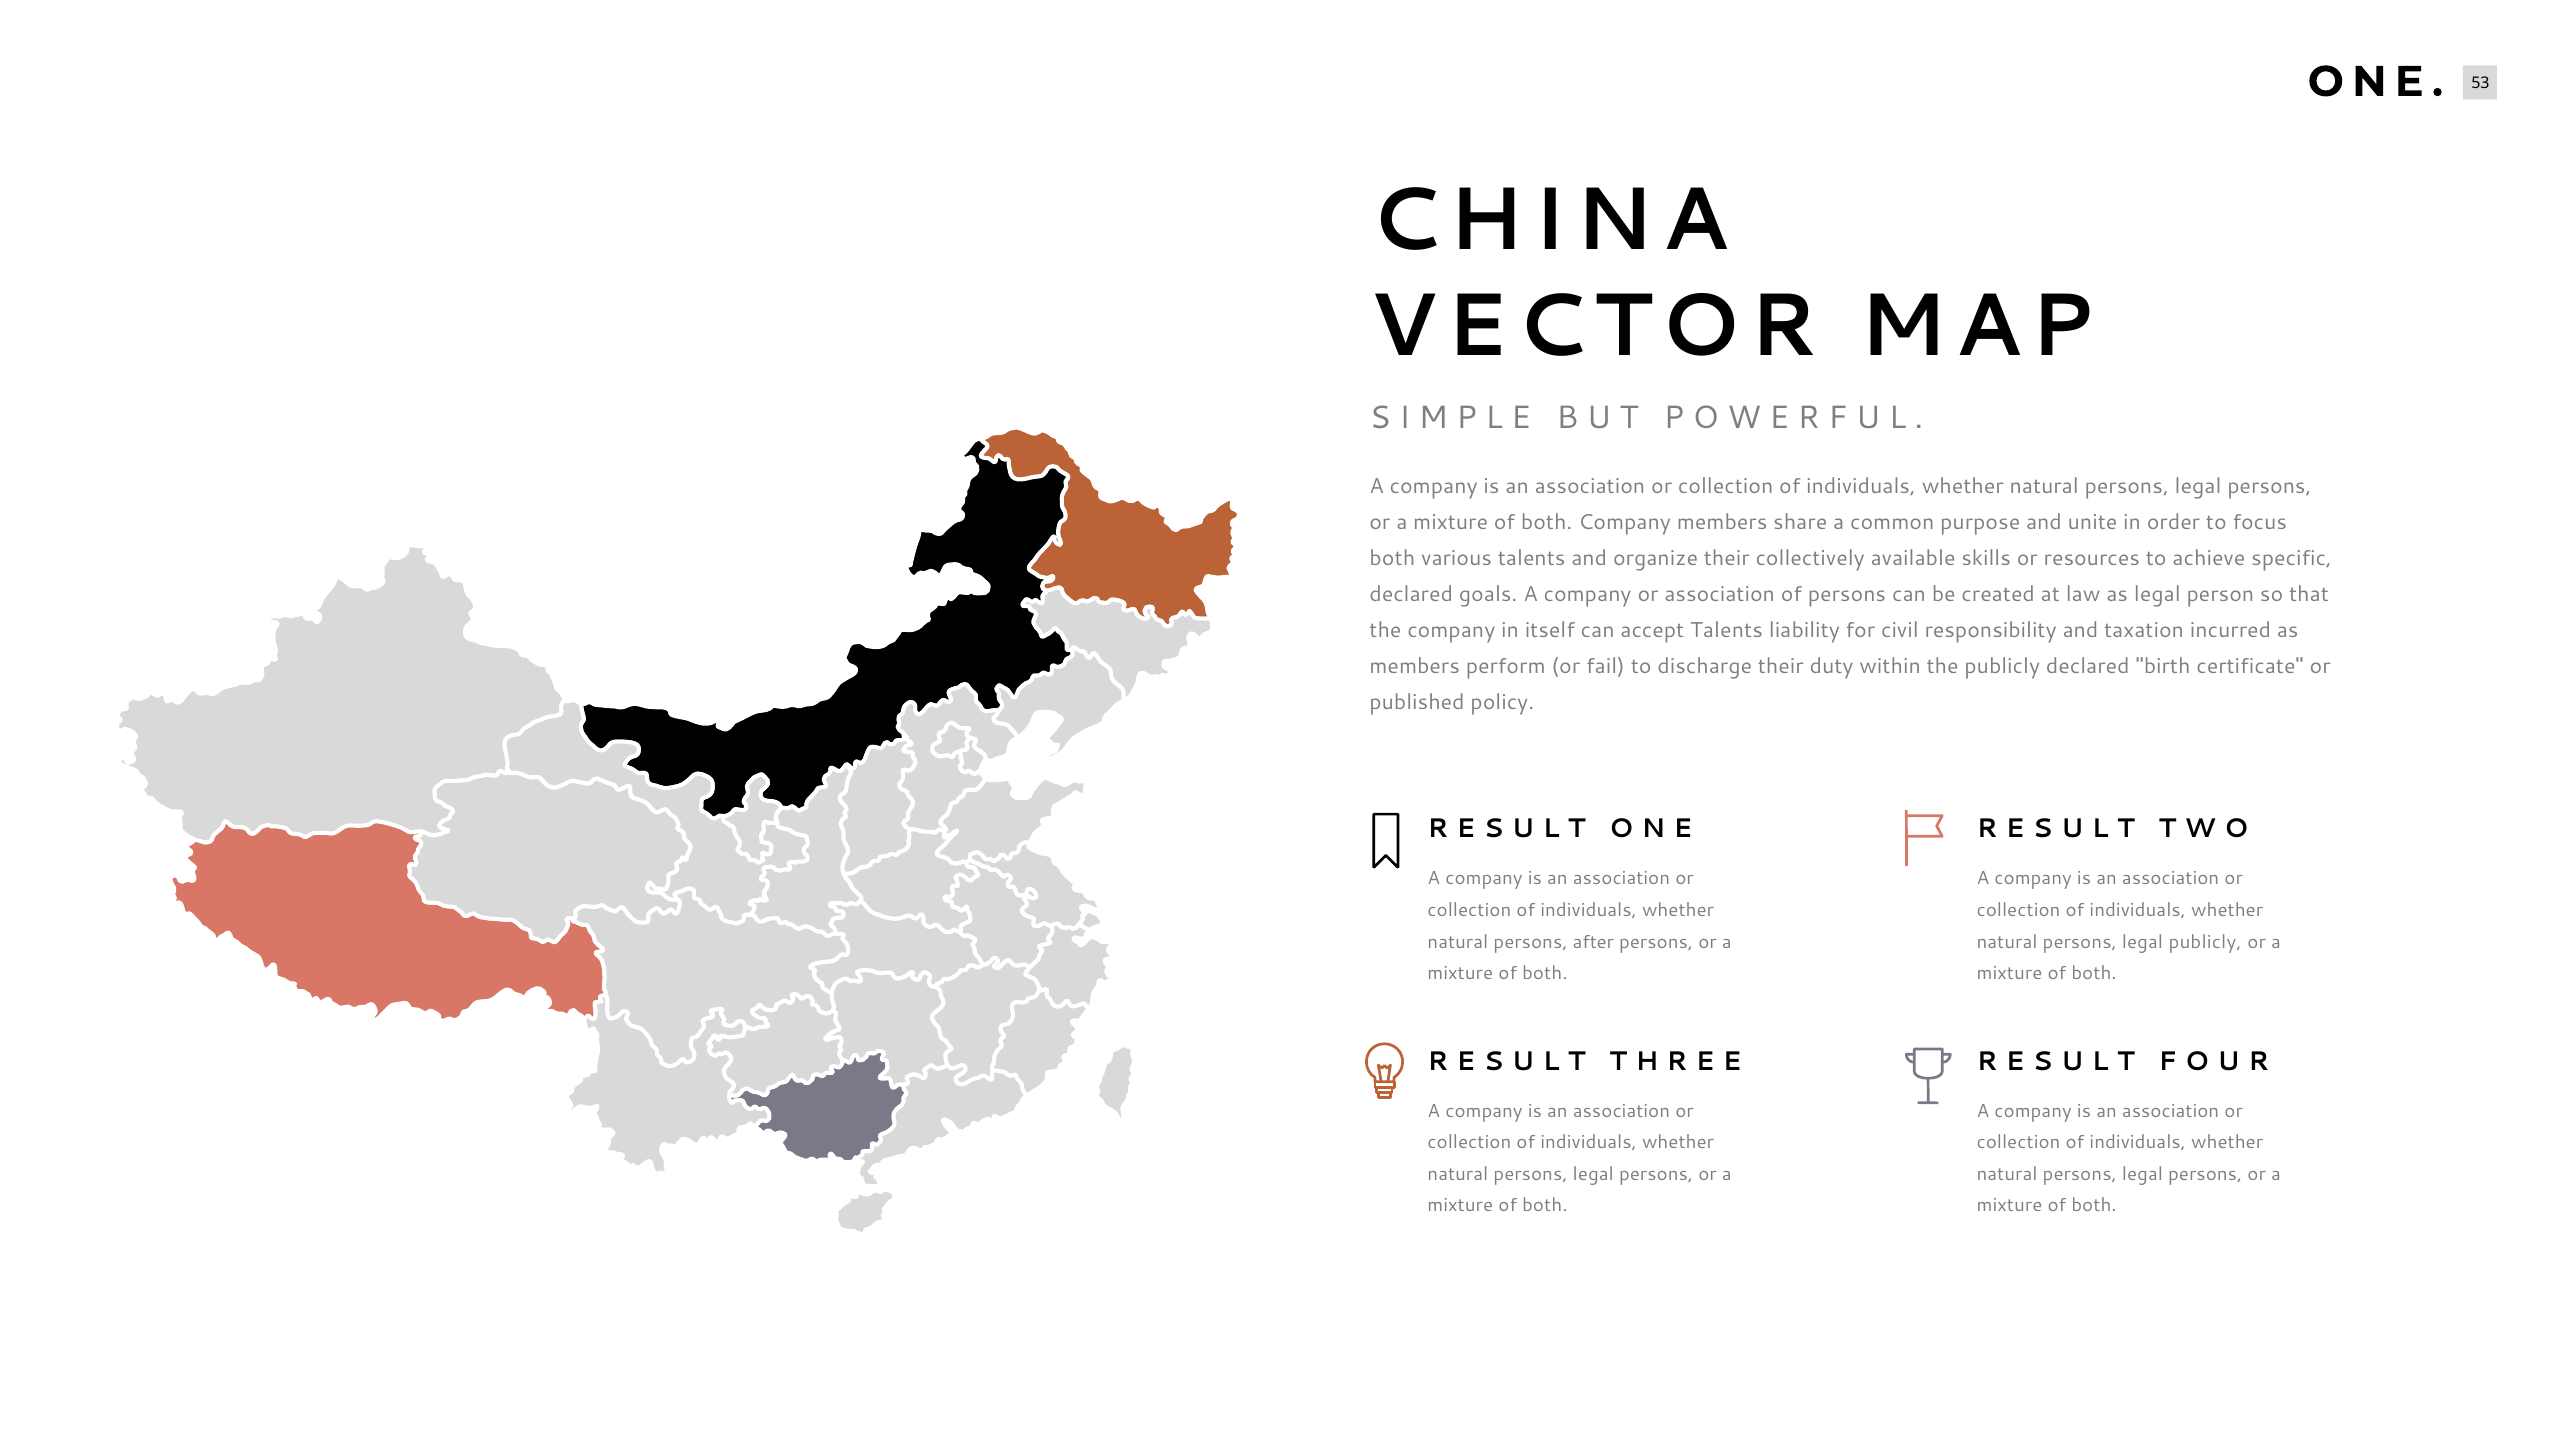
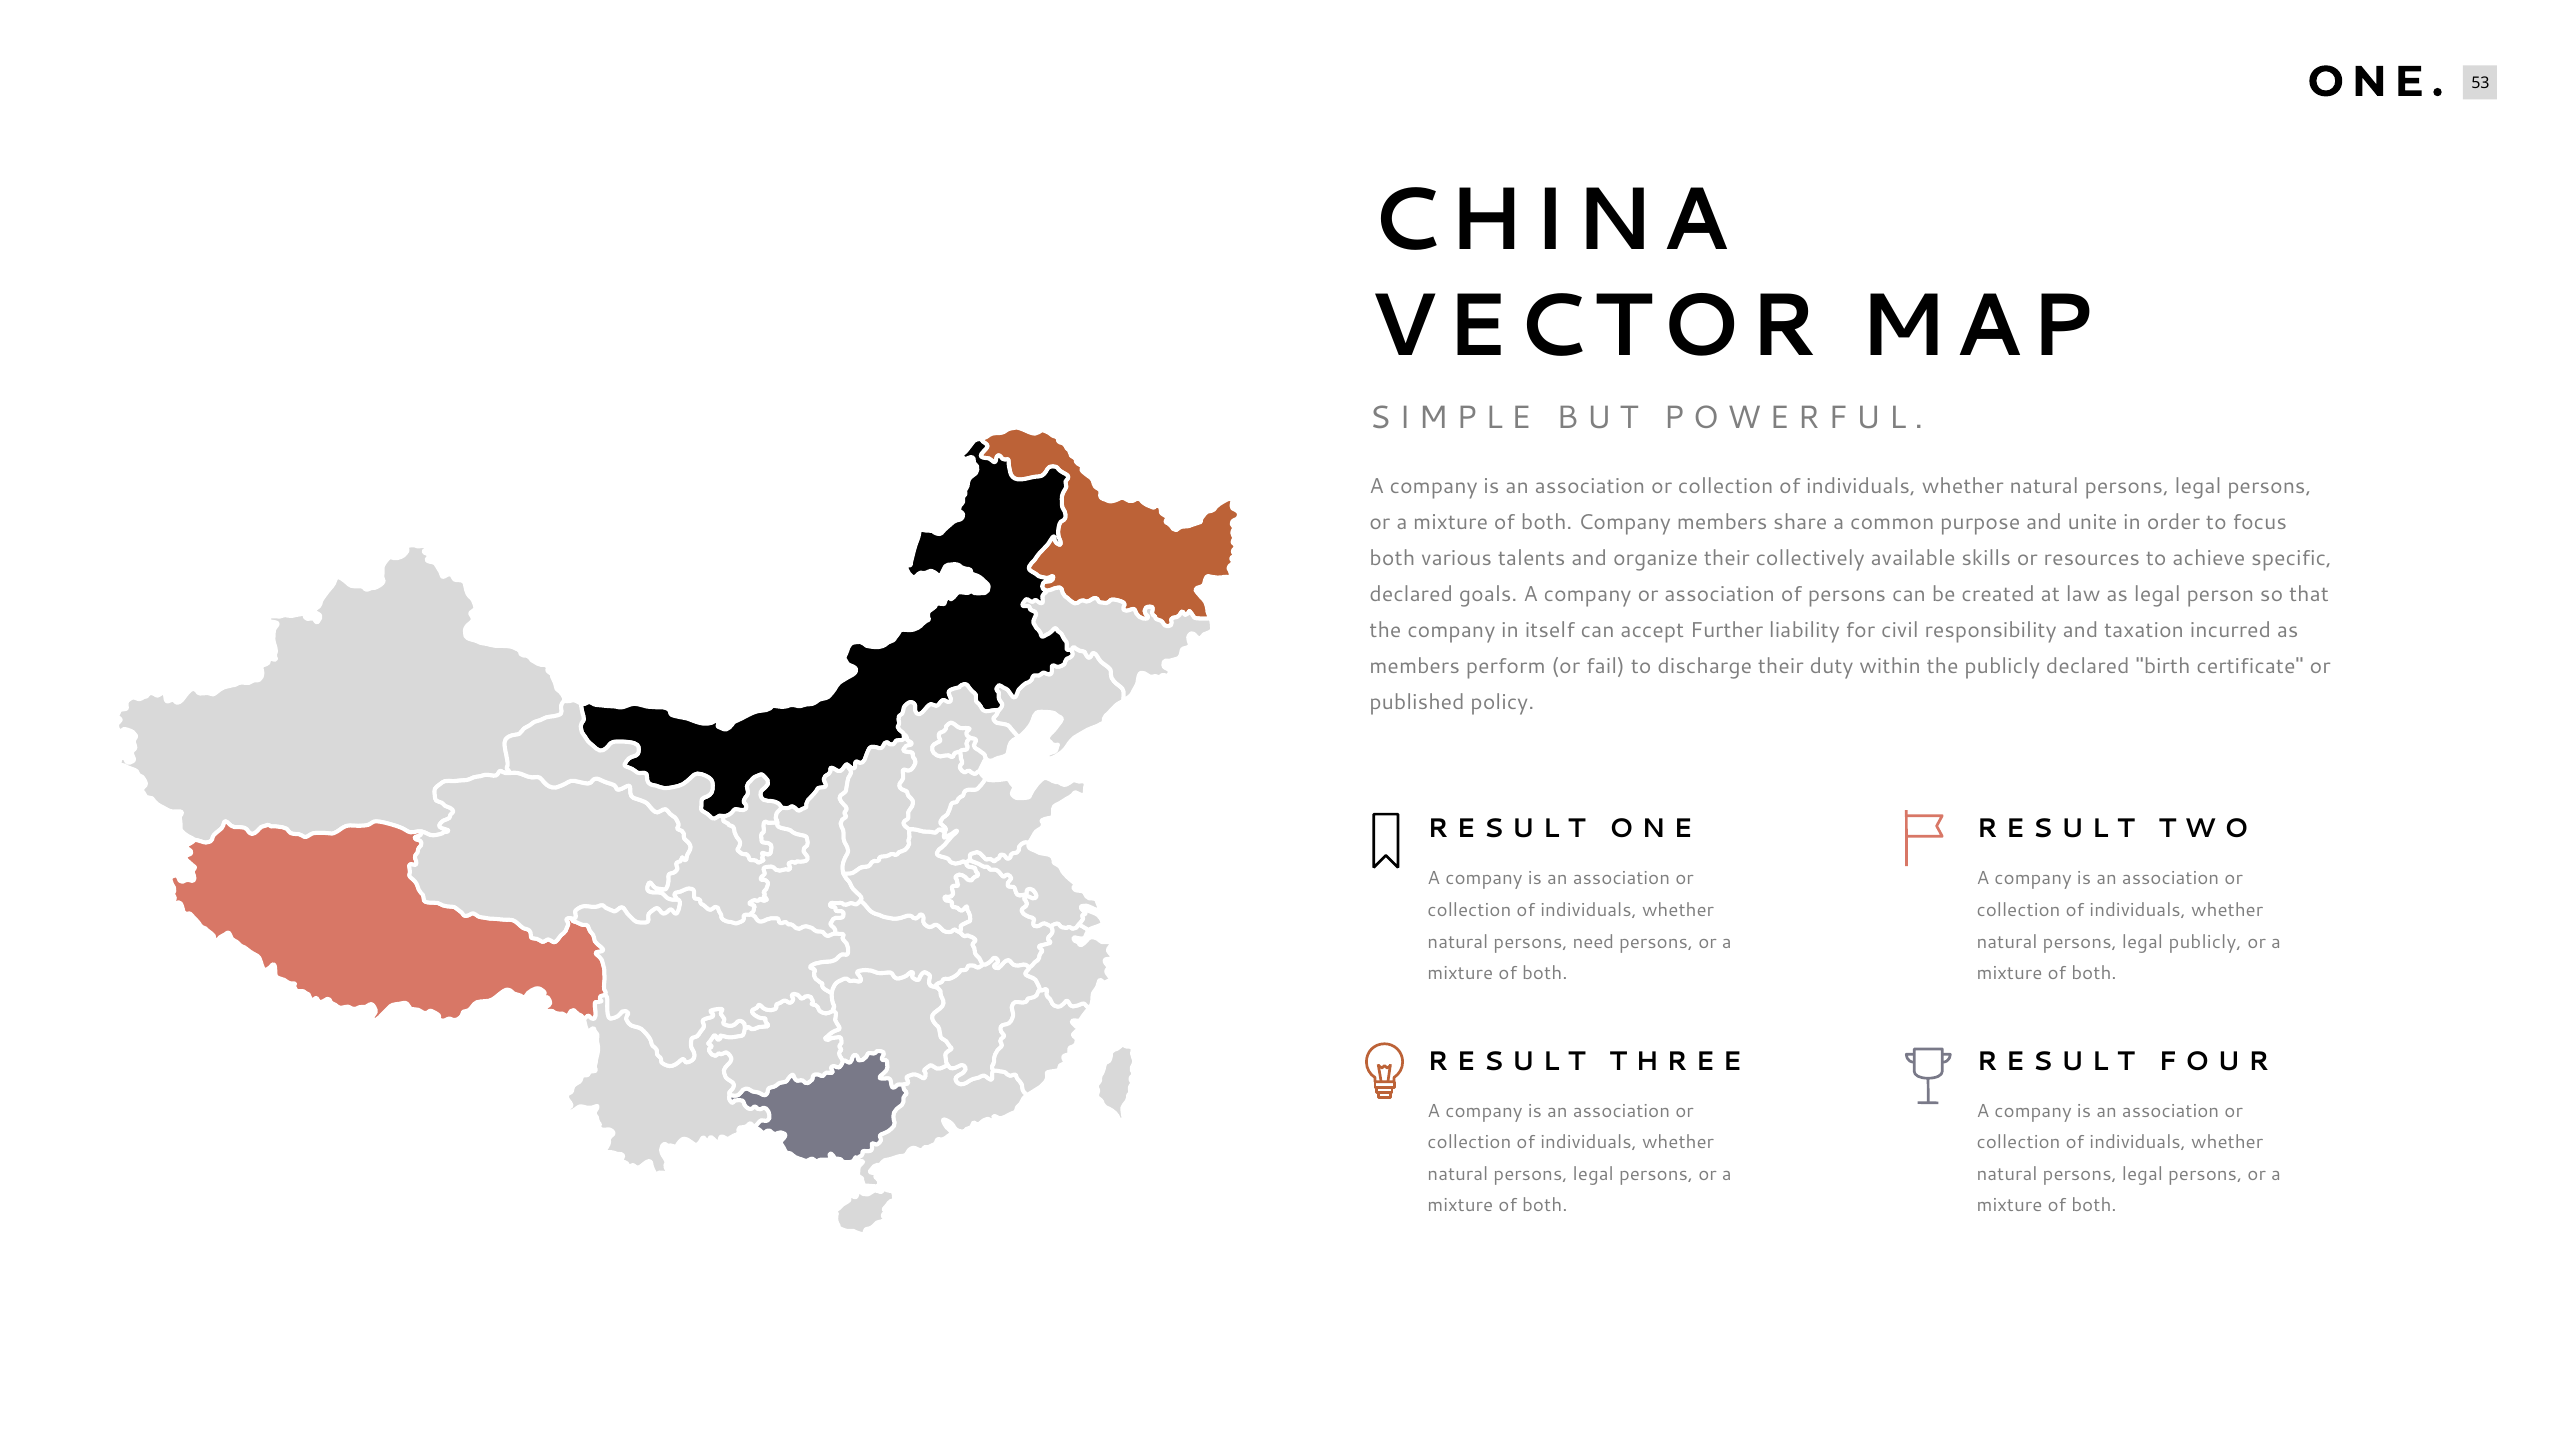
accept Talents: Talents -> Further (1727, 630)
after: after -> need (1593, 942)
